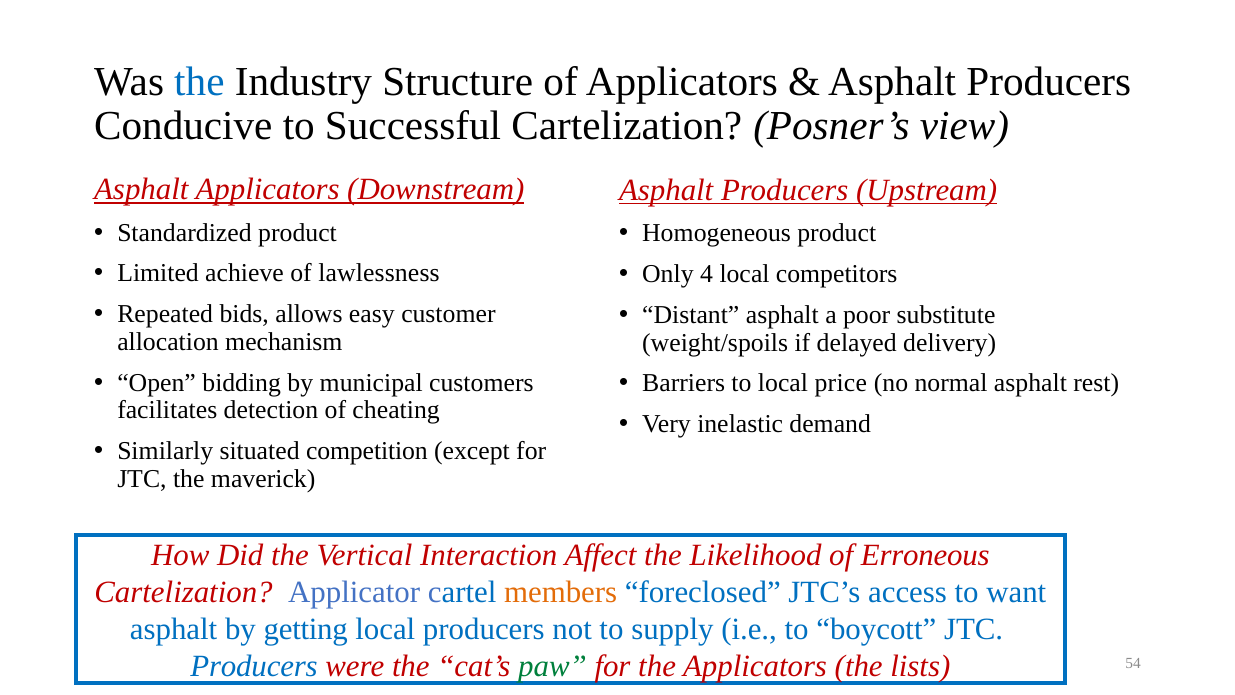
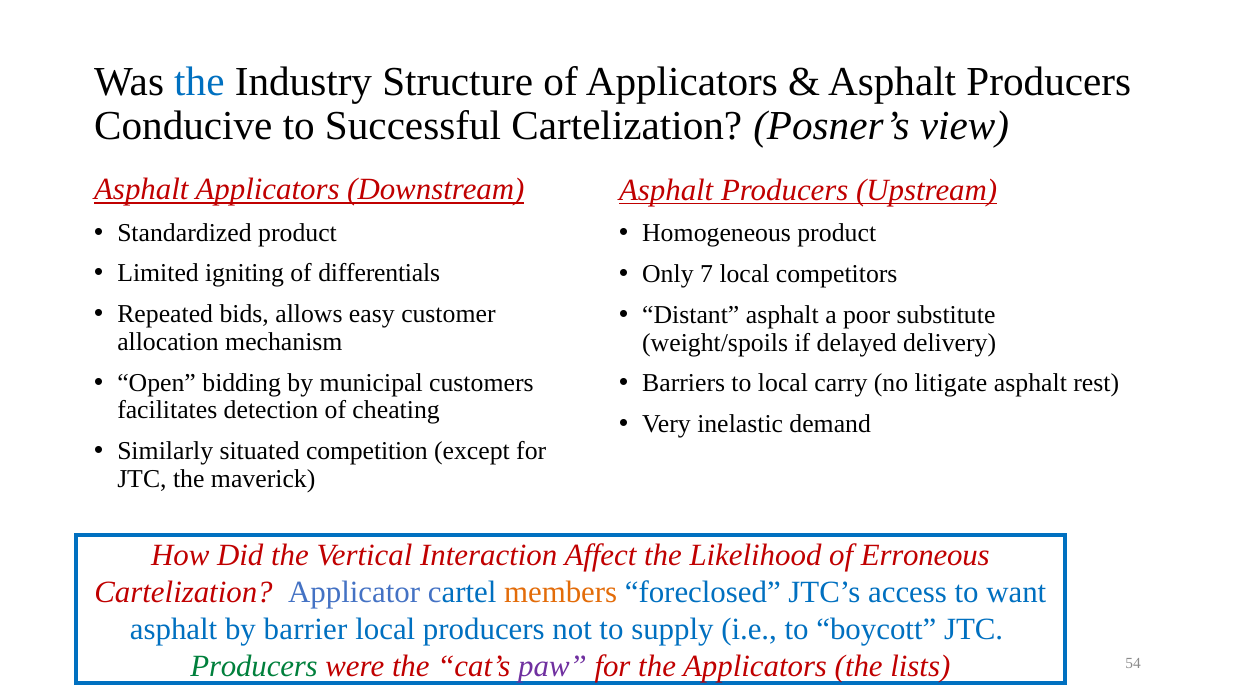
achieve: achieve -> igniting (245, 273)
lawlessness: lawlessness -> differentials (379, 273)
4: 4 -> 7 (707, 274)
price: price -> carry (841, 383)
normal: normal -> litigate (951, 383)
getting: getting -> barrier (305, 629)
Producers colour: blue -> green (254, 666)
paw colour: green -> purple (553, 666)
